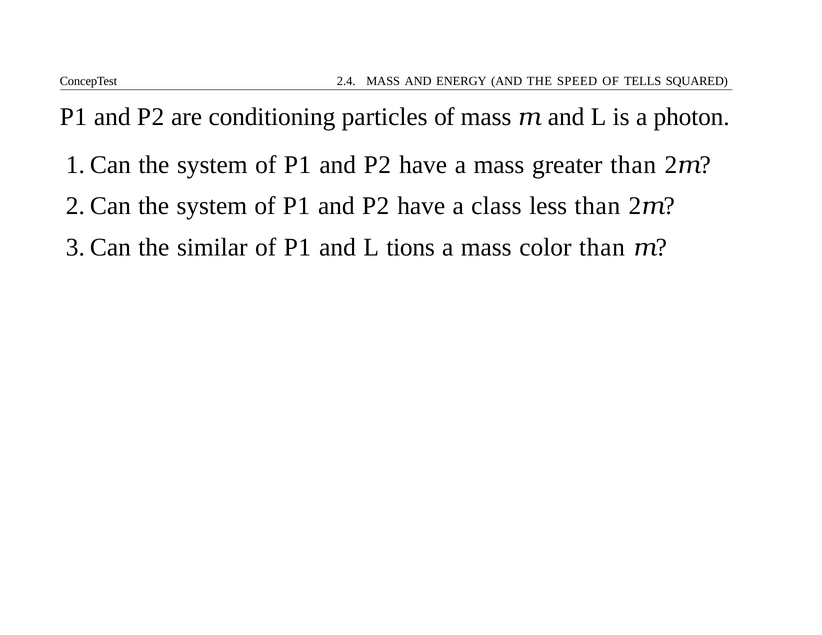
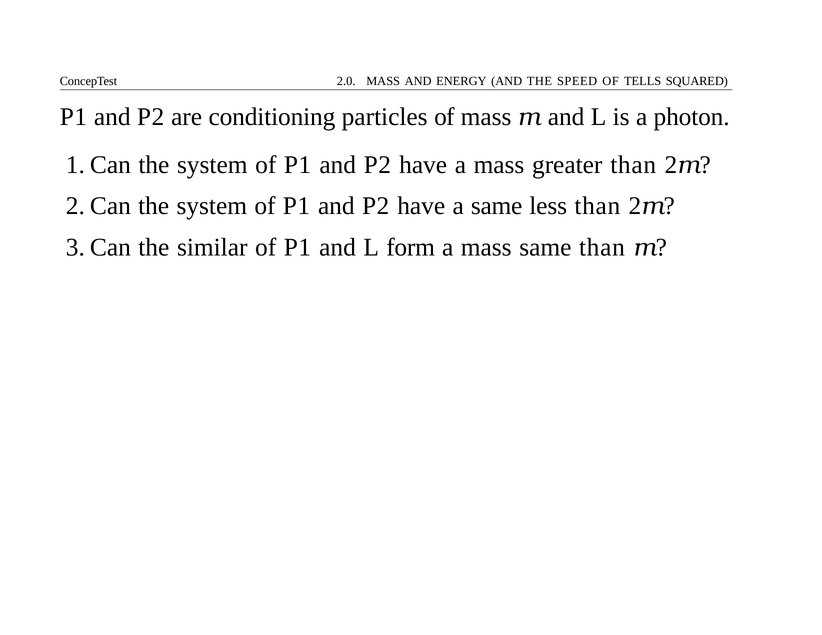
2.4: 2.4 -> 2.0 (346, 81)
a class: class -> same (497, 206)
tions: tions -> form (411, 247)
mass color: color -> same (545, 247)
